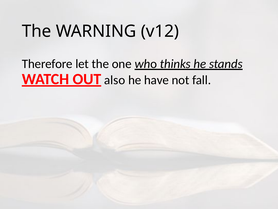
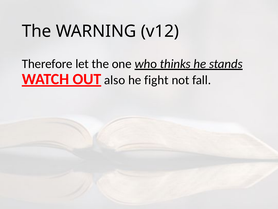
have: have -> fight (156, 80)
